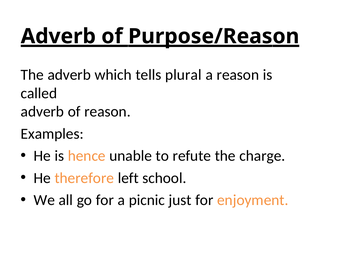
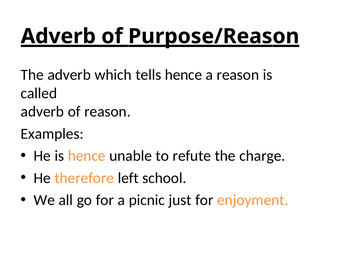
tells plural: plural -> hence (184, 75)
